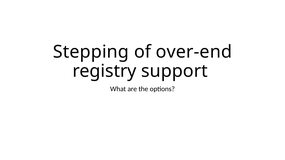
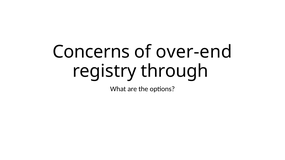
Stepping: Stepping -> Concerns (91, 52)
support: support -> through (175, 71)
